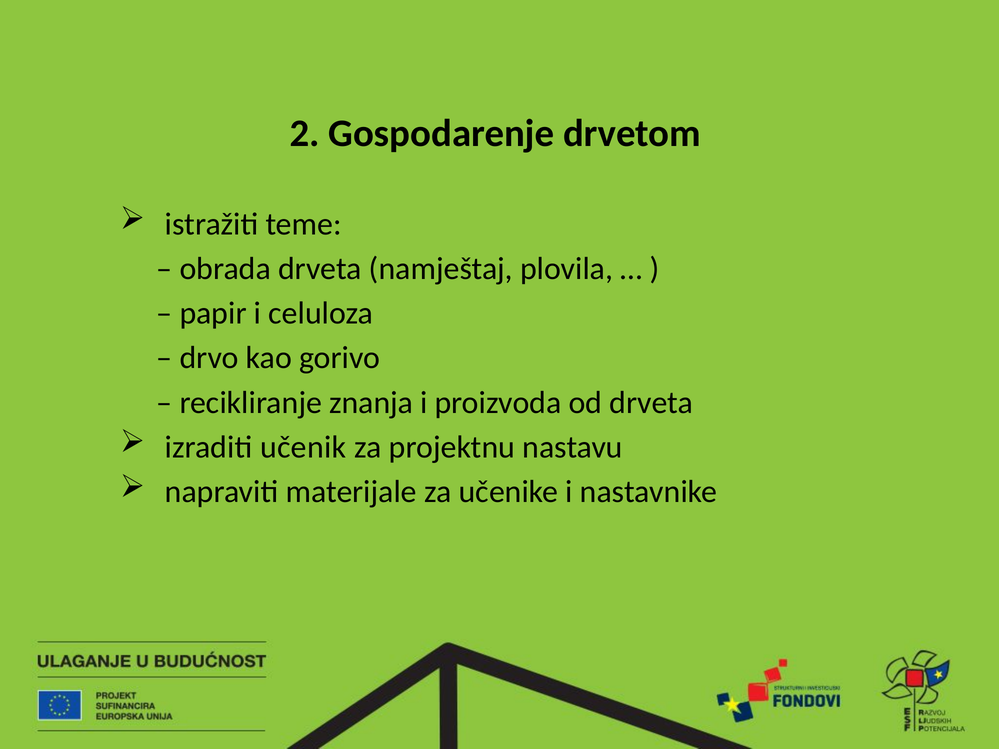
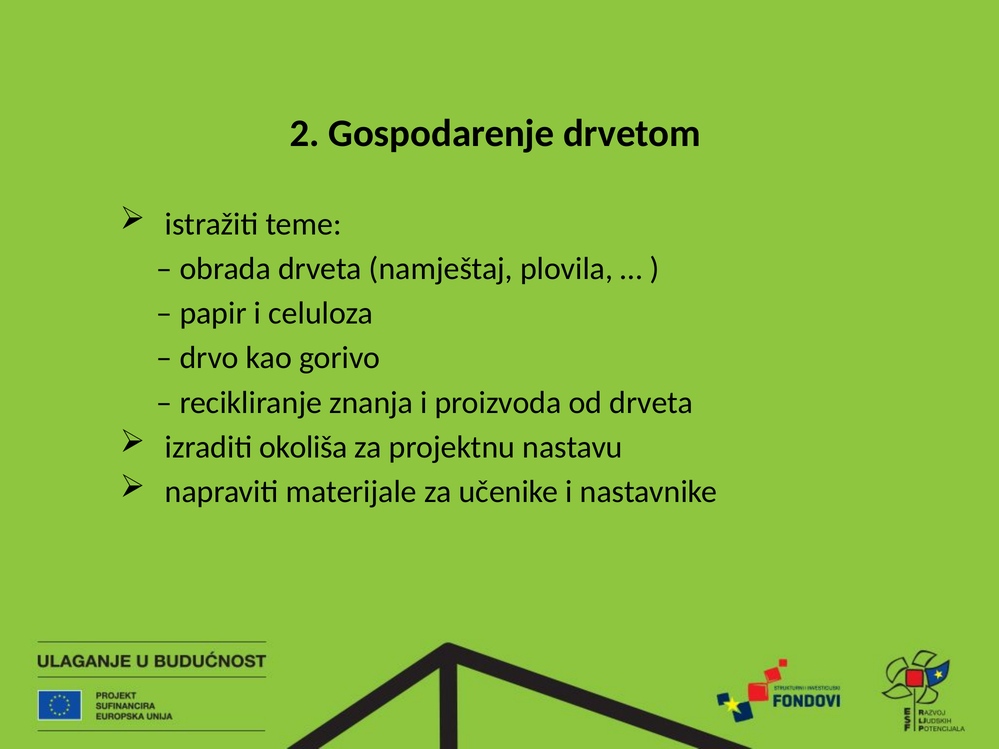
učenik: učenik -> okoliša (303, 447)
